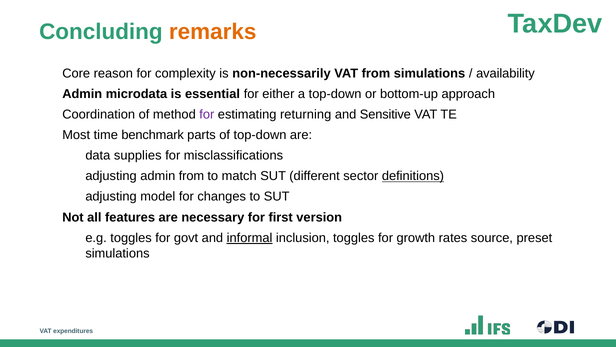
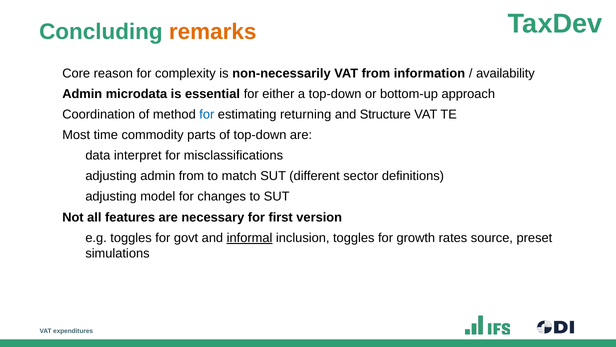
from simulations: simulations -> information (429, 73)
for colour: purple -> blue (207, 114)
Sensitive: Sensitive -> Structure (385, 114)
benchmark: benchmark -> commodity (153, 135)
supplies: supplies -> interpret (138, 155)
definitions underline: present -> none (413, 176)
